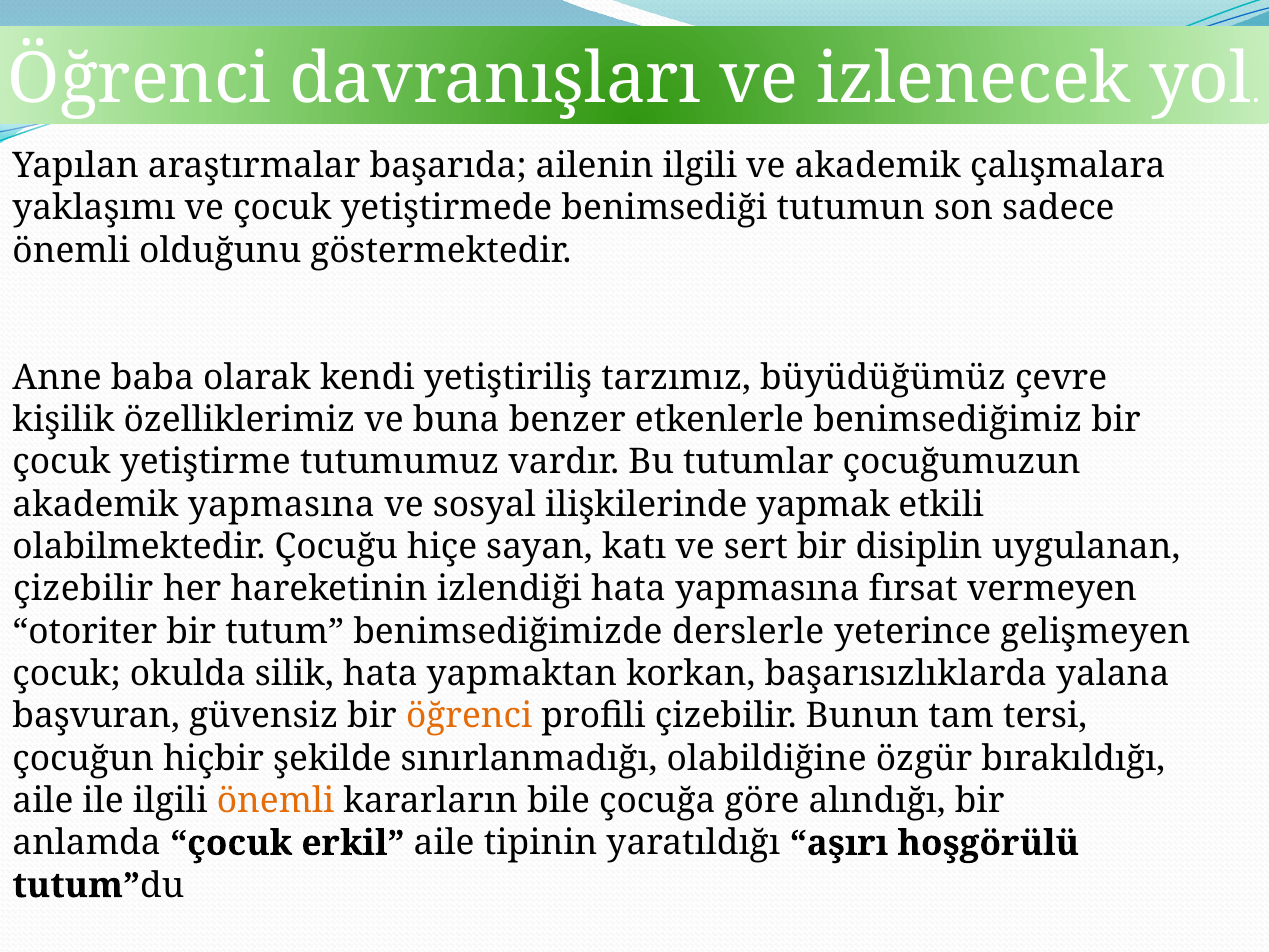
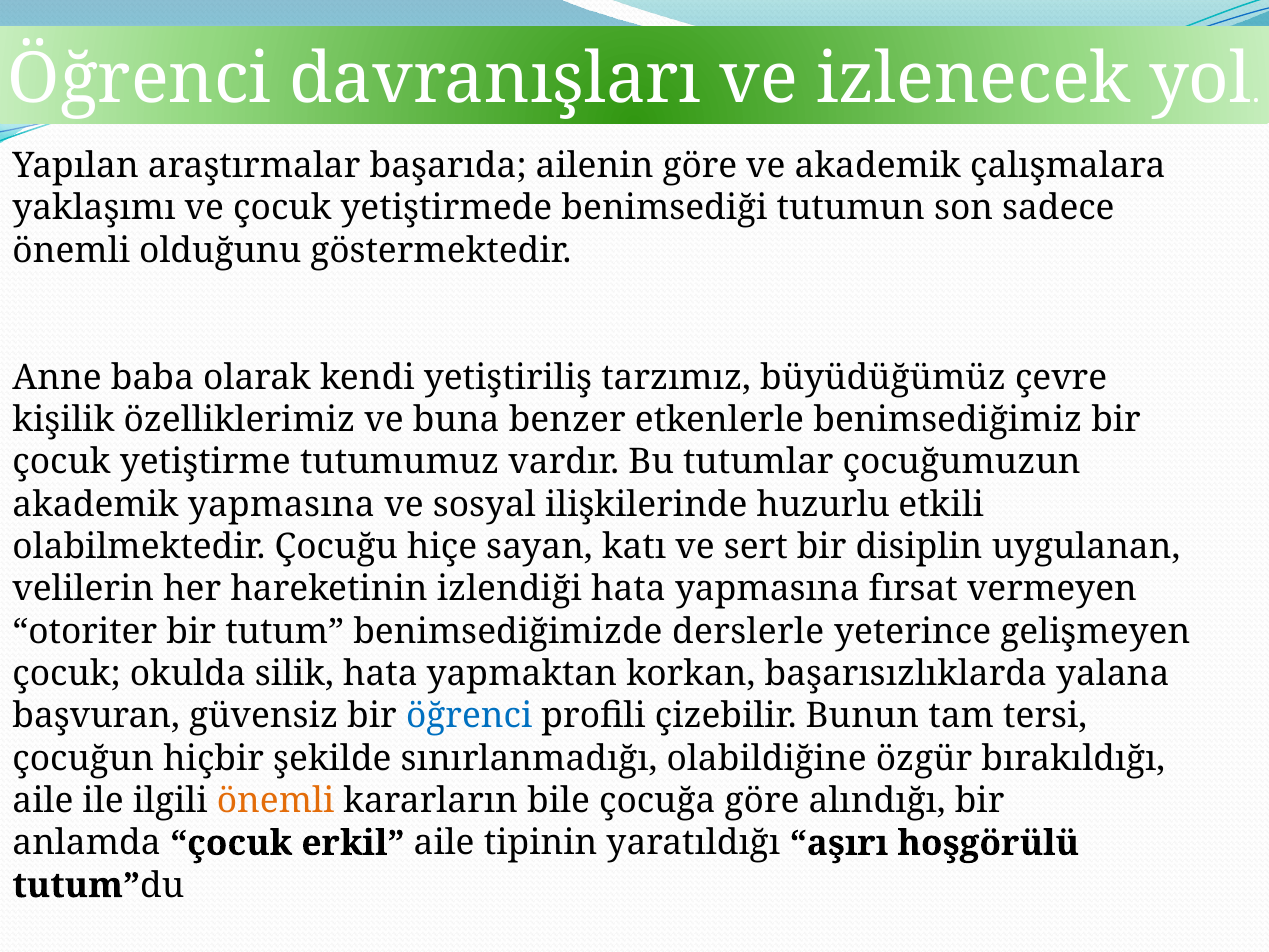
ailenin ilgili: ilgili -> göre (700, 166)
yapmak: yapmak -> huzurlu (823, 504)
çizebilir: çizebilir -> velilerin (83, 589)
öğrenci colour: orange -> blue (469, 716)
